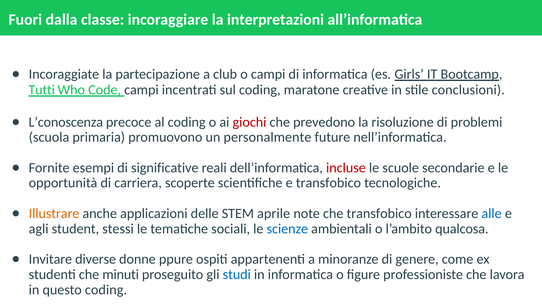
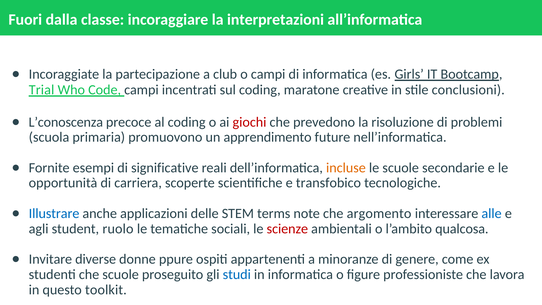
Tutti: Tutti -> Trial (42, 90)
personalmente: personalmente -> apprendimento (268, 137)
incluse colour: red -> orange (346, 168)
Illustrare colour: orange -> blue (54, 213)
aprile: aprile -> terms (274, 213)
che transfobico: transfobico -> argomento (379, 213)
stessi: stessi -> ruolo (118, 229)
scienze colour: blue -> red (287, 229)
che minuti: minuti -> scuole (121, 274)
questo coding: coding -> toolkit (106, 290)
